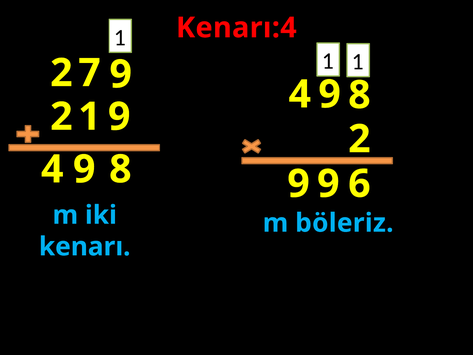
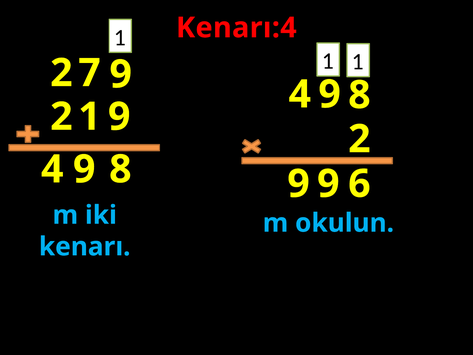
böleriz: böleriz -> okulun (345, 223)
